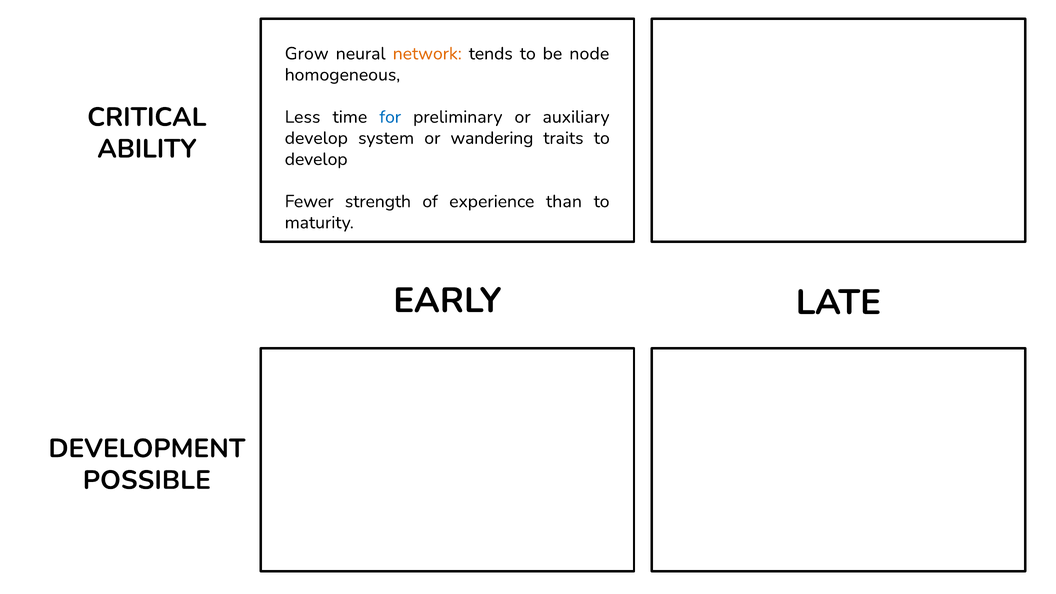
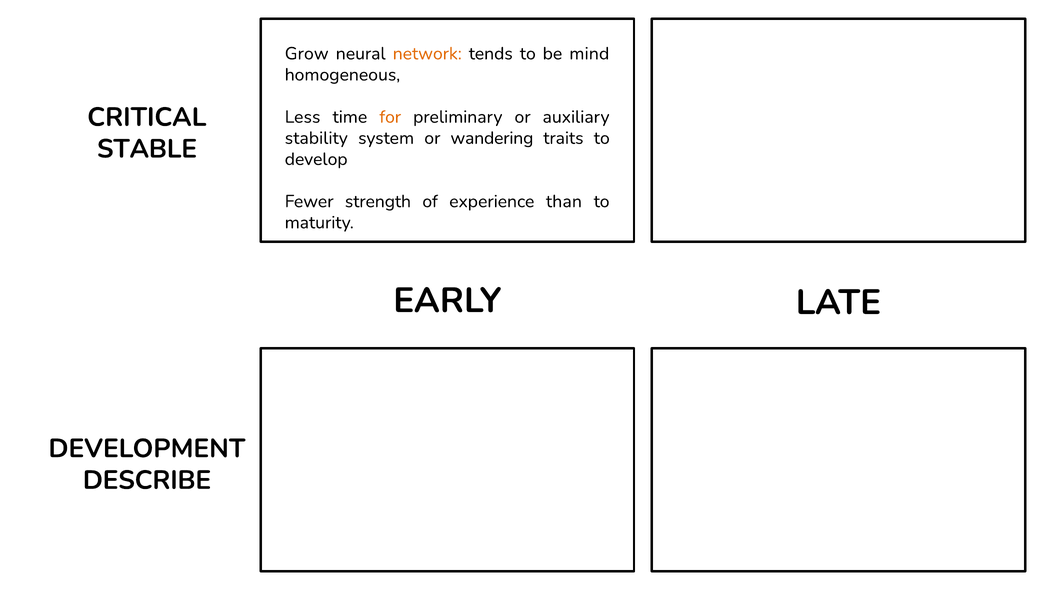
node: node -> mind (589, 54)
for colour: blue -> orange (390, 117)
develop: develop -> stability (316, 138)
ABILITY: ABILITY -> STABLE (147, 149)
POSSIBLE: POSSIBLE -> DESCRIBE (147, 480)
